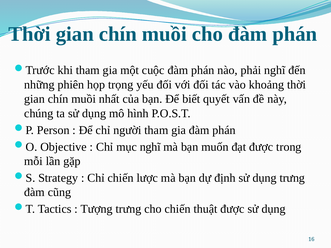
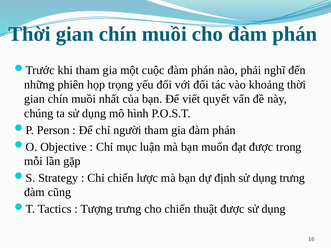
biết: biết -> viết (191, 99)
mục nghĩ: nghĩ -> luận (150, 147)
